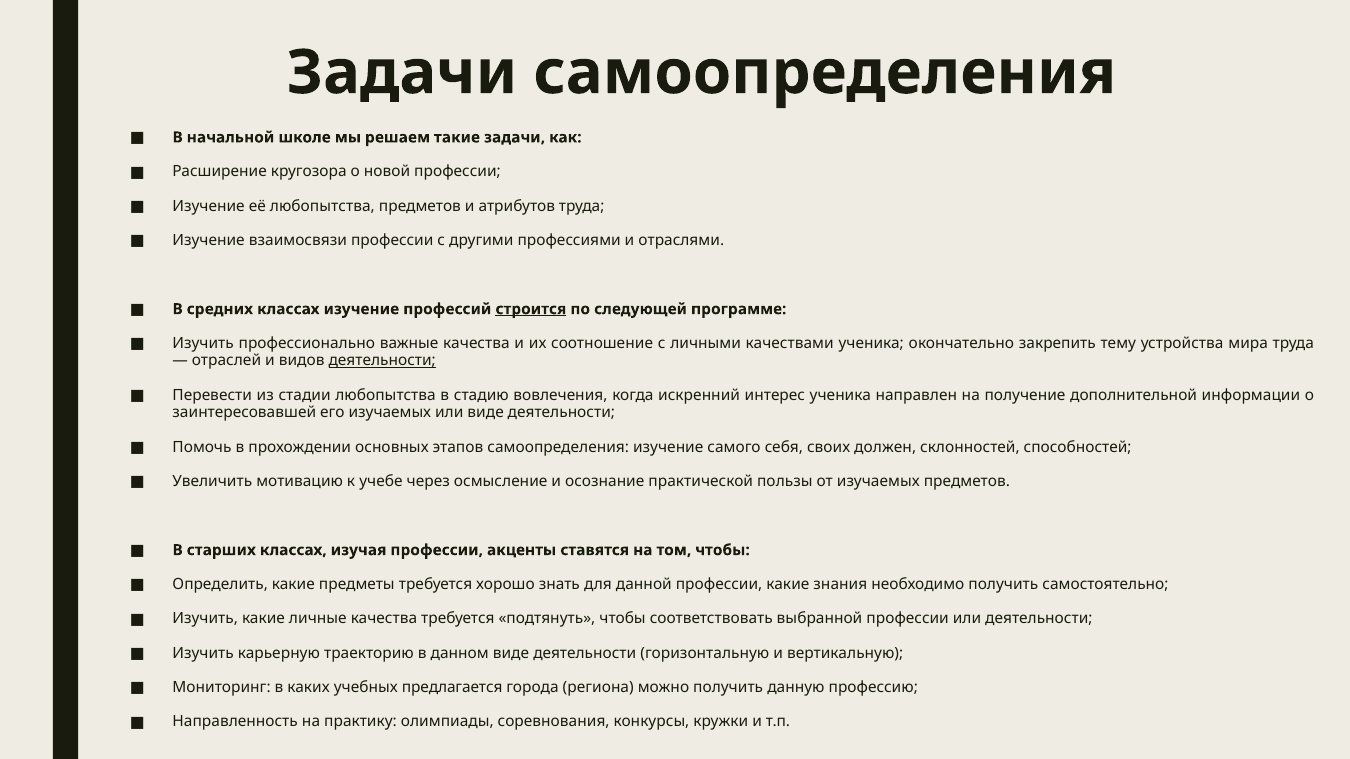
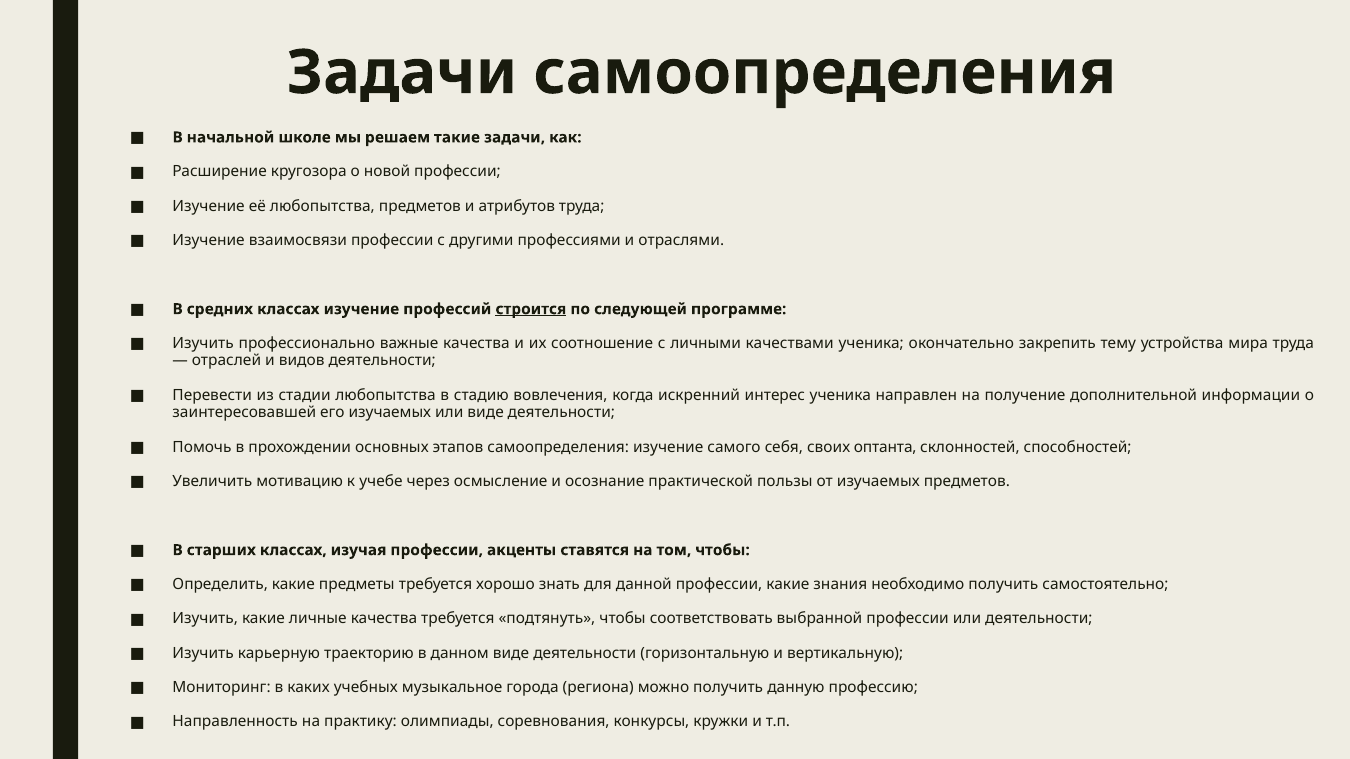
деятельности underline: present -> none (382, 361)
должен: должен -> оптанта (885, 447)
предлагается: предлагается -> музыкальное (452, 688)
